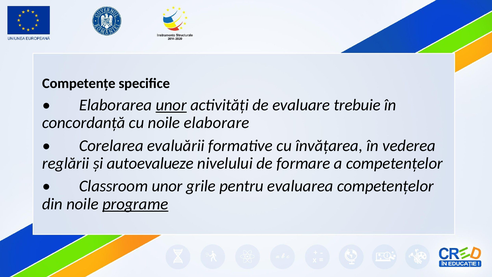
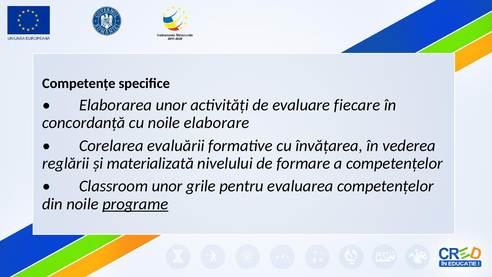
unor underline: present -> none (171, 105)
trebuie: trebuie -> fiecare (357, 105)
autoevalueze: autoevalueze -> materializată (150, 163)
